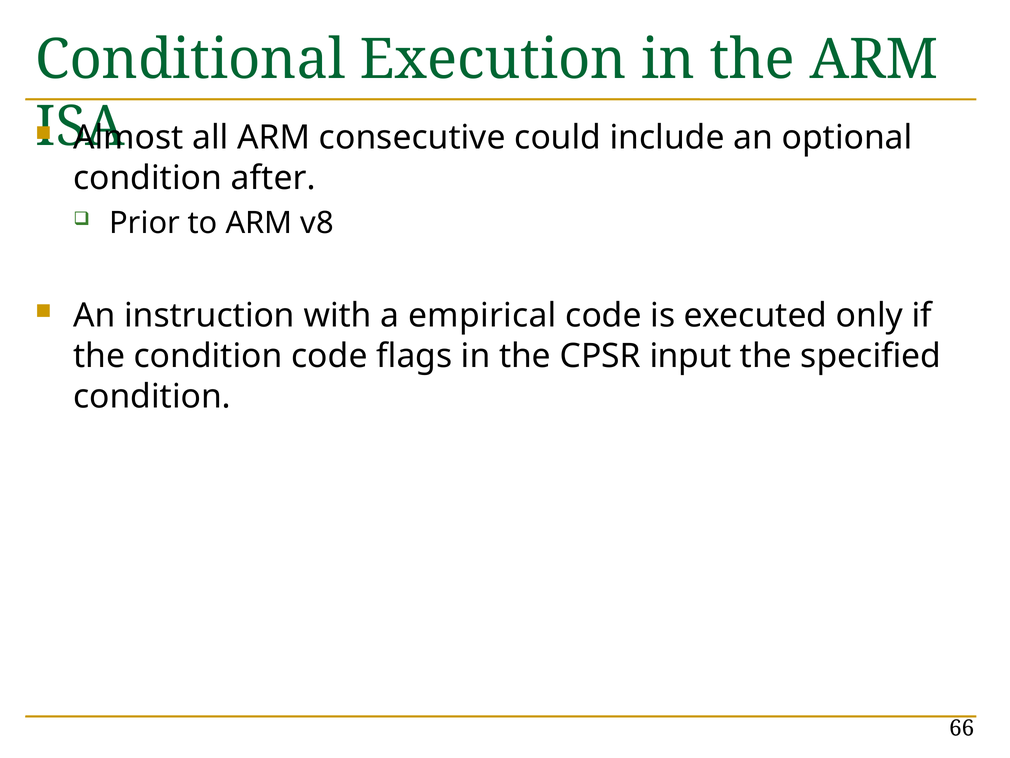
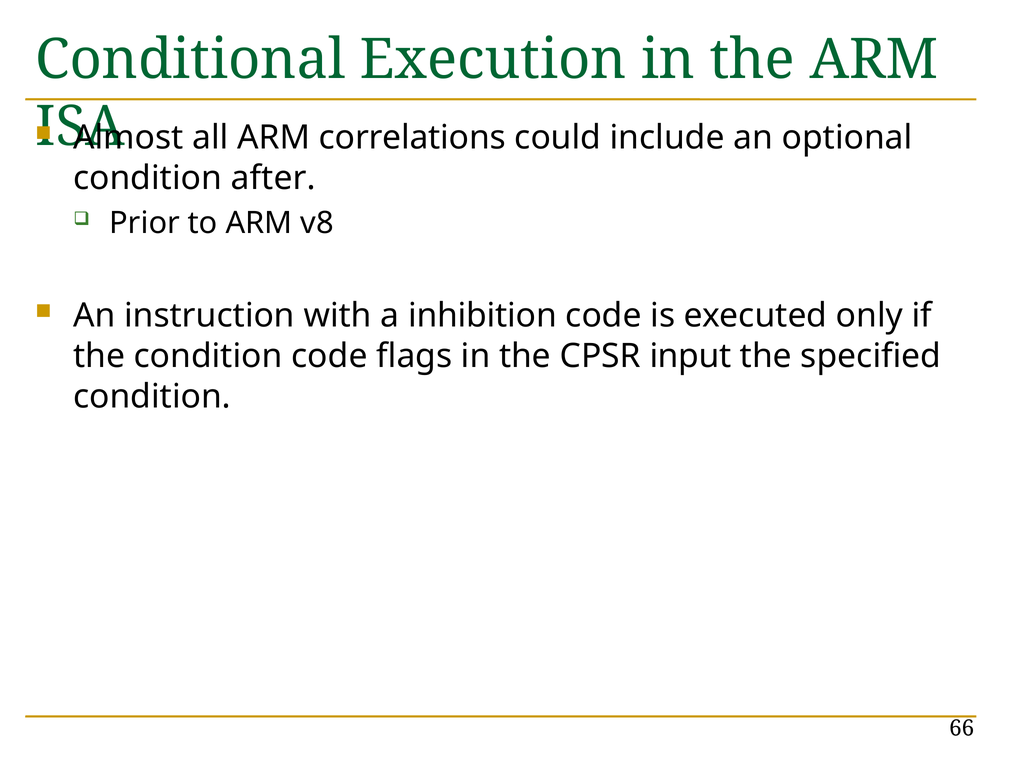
consecutive: consecutive -> correlations (412, 138)
empirical: empirical -> inhibition (482, 316)
